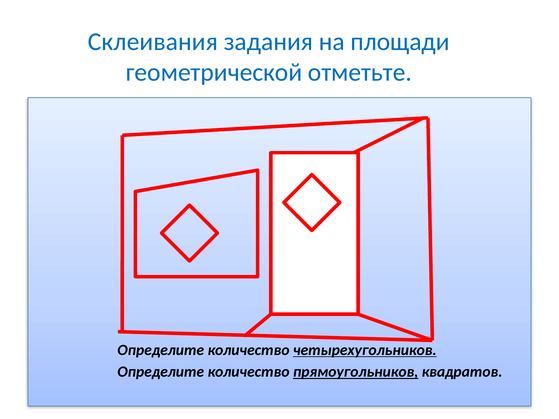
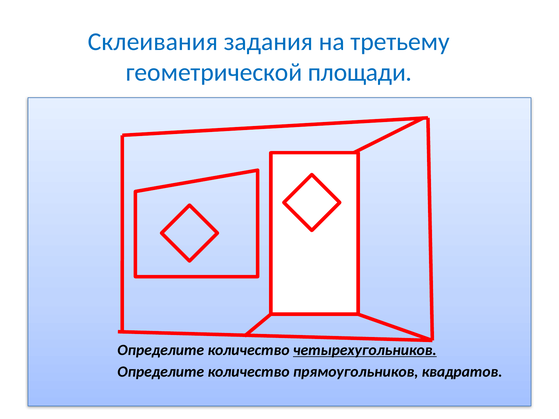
площади: площади -> третьему (400, 42)
отметьте: отметьте -> площади (360, 73)
прямоугольников underline: present -> none (356, 372)
